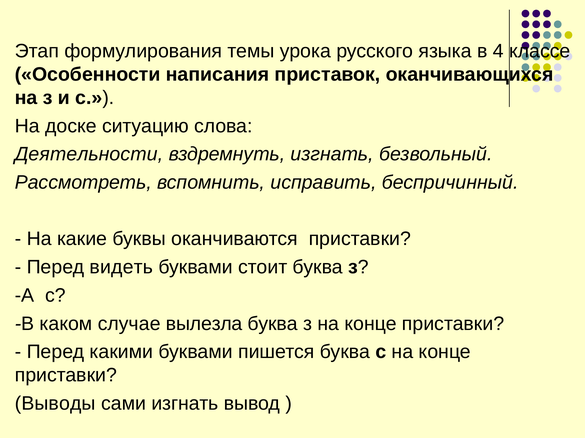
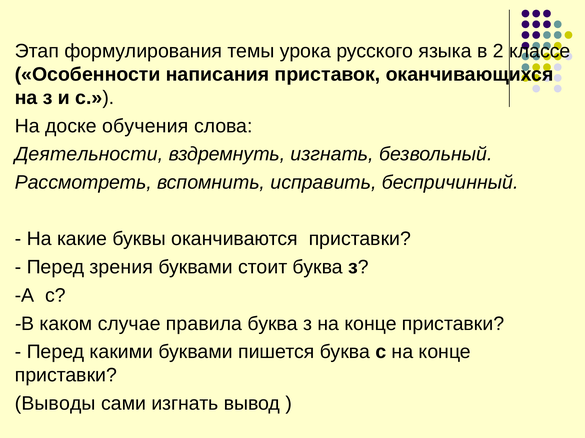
4: 4 -> 2 (498, 51)
ситуацию: ситуацию -> обучения (145, 126)
видеть: видеть -> зрения (121, 268)
вылезла: вылезла -> правила (204, 324)
